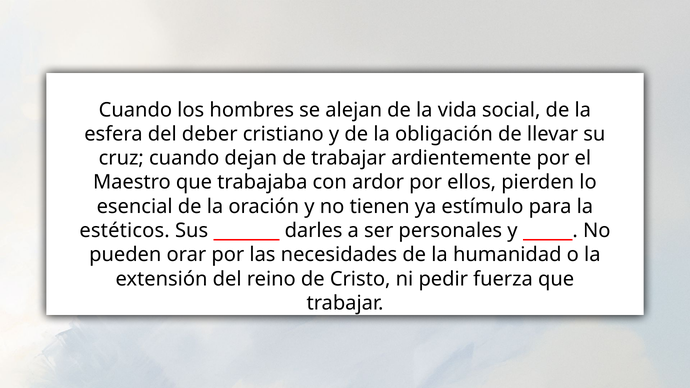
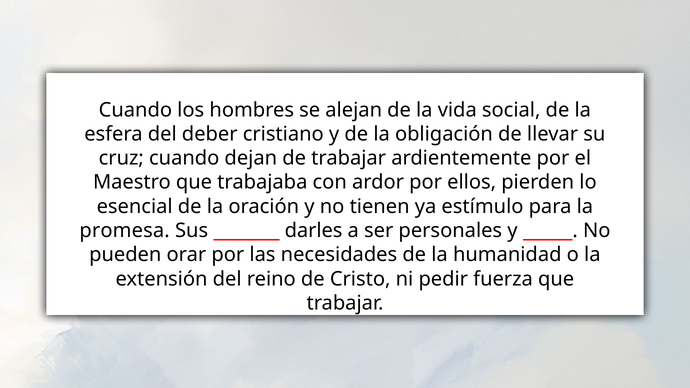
estéticos: estéticos -> promesa (125, 231)
